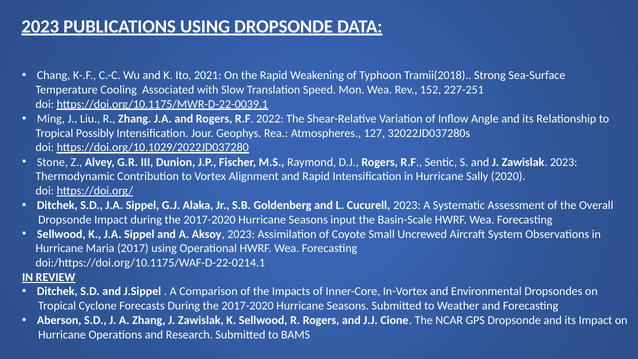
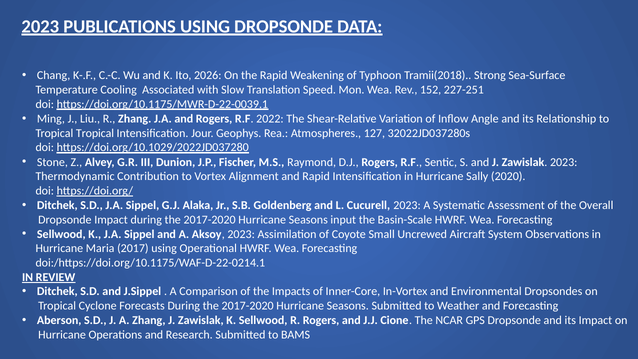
2021: 2021 -> 2026 (208, 75)
Tropical Possibly: Possibly -> Tropical (95, 133)
